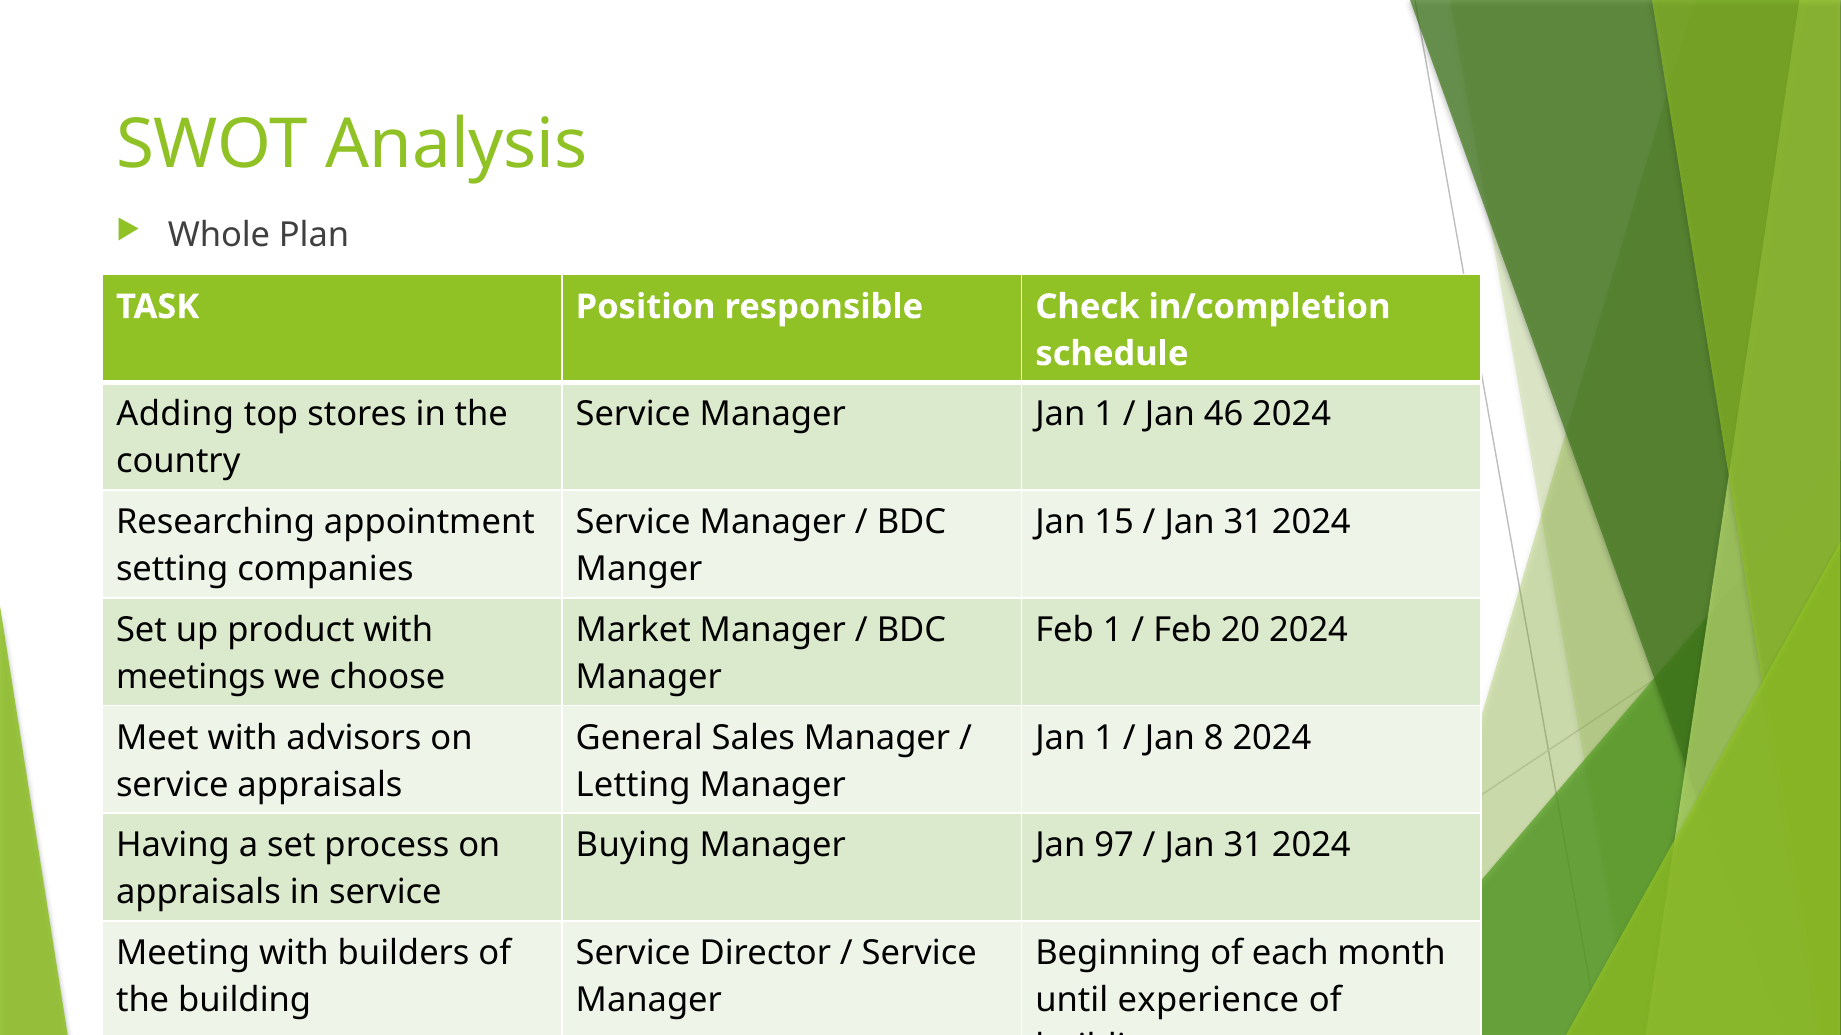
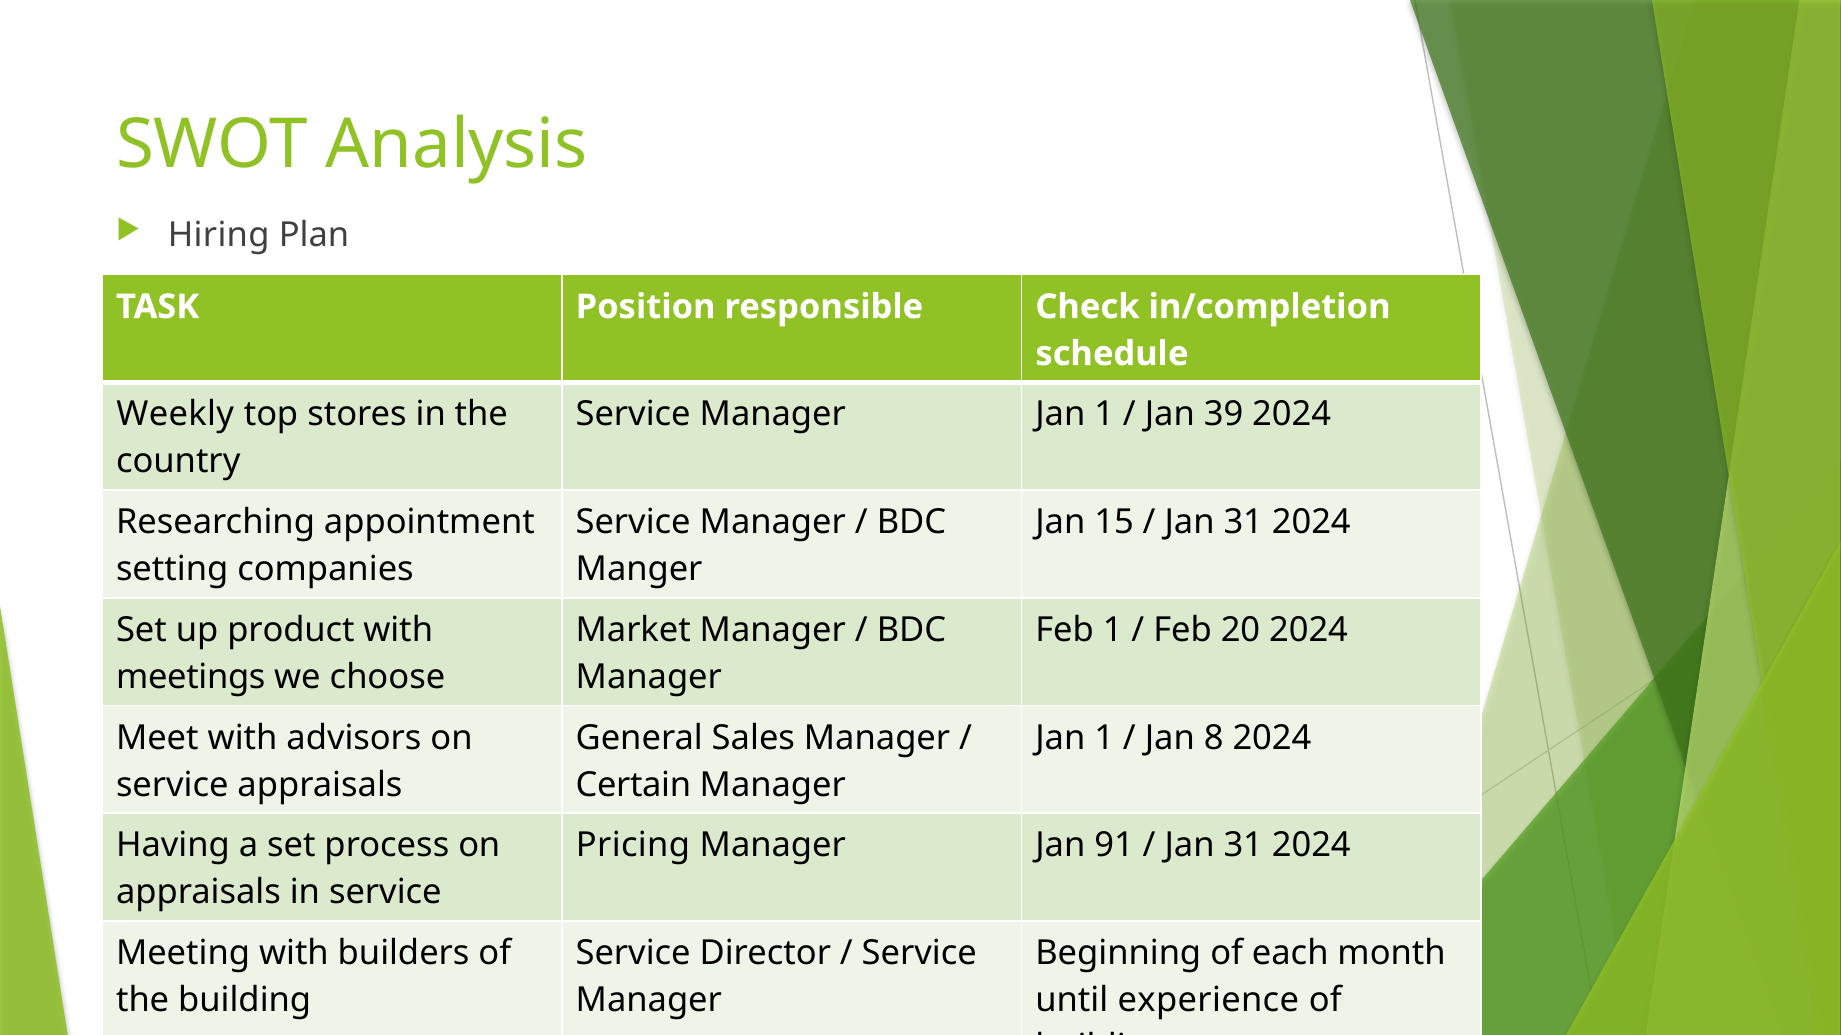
Whole: Whole -> Hiring (219, 236)
Adding: Adding -> Weekly (175, 415)
46: 46 -> 39 (1224, 415)
Letting: Letting -> Certain (633, 785)
Buying: Buying -> Pricing (633, 846)
97: 97 -> 91 (1114, 846)
